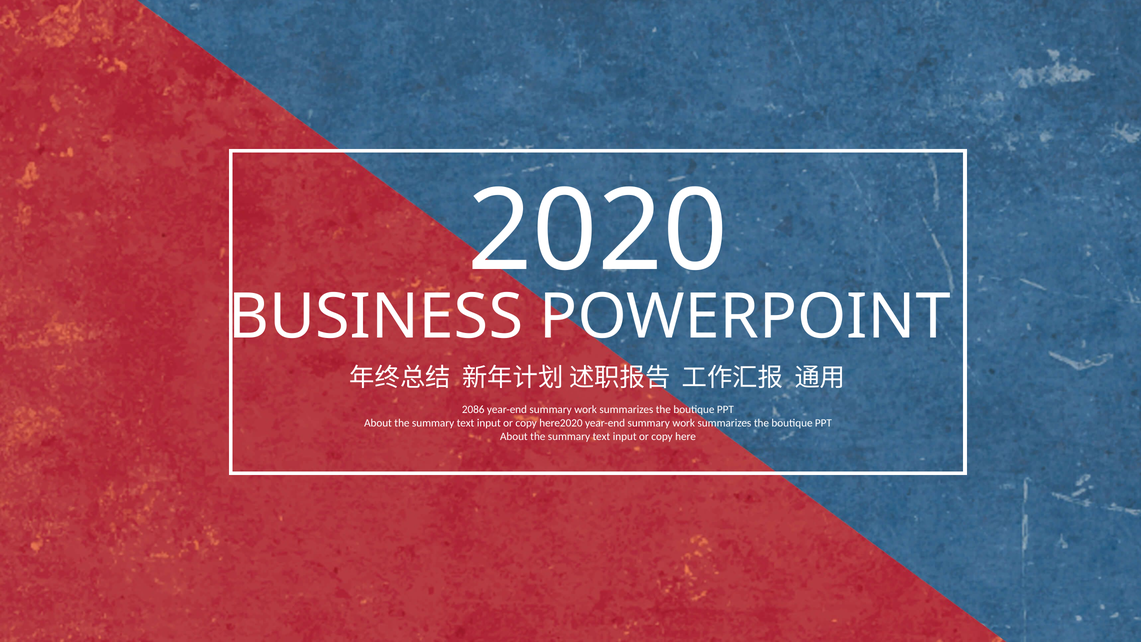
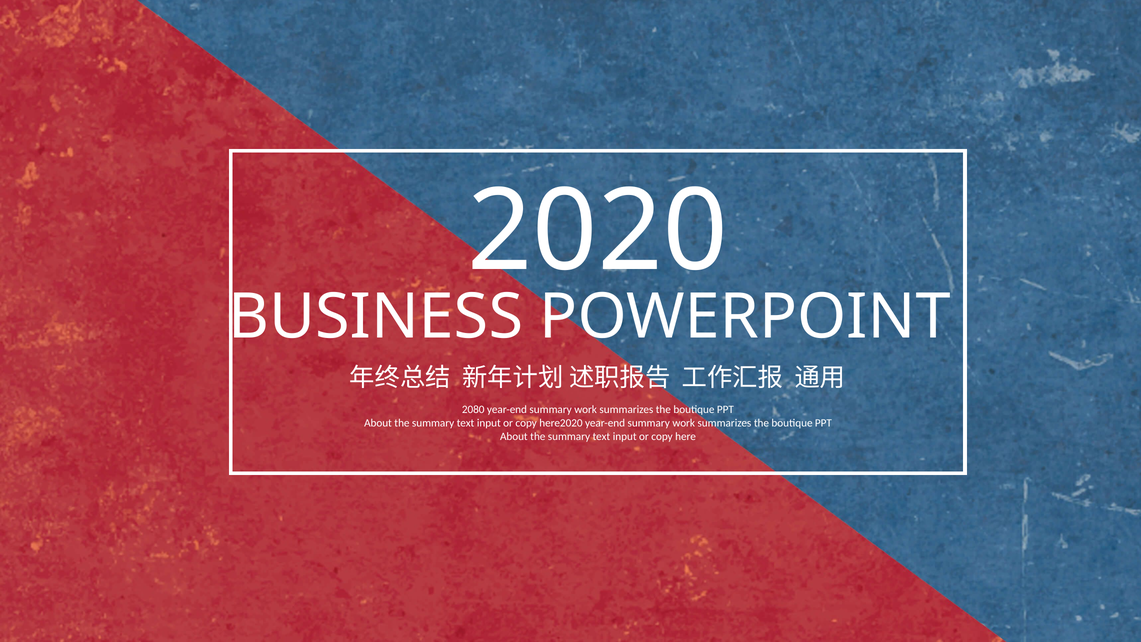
2086: 2086 -> 2080 (473, 410)
